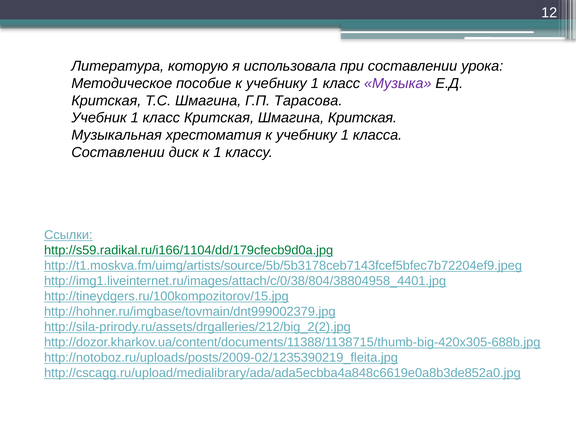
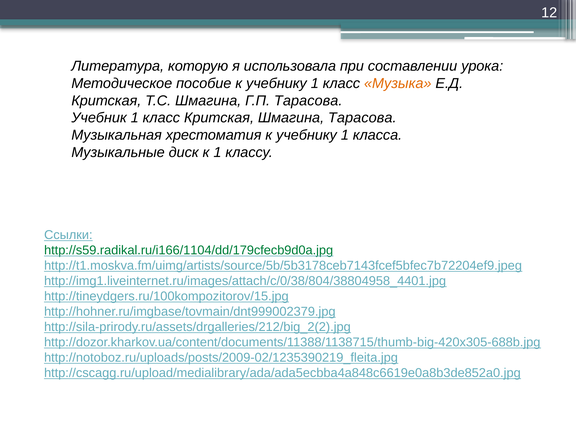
Музыка colour: purple -> orange (398, 83)
Шмагина Критская: Критская -> Тарасова (362, 118)
Составлении: Составлении -> Музыкальные (118, 152)
